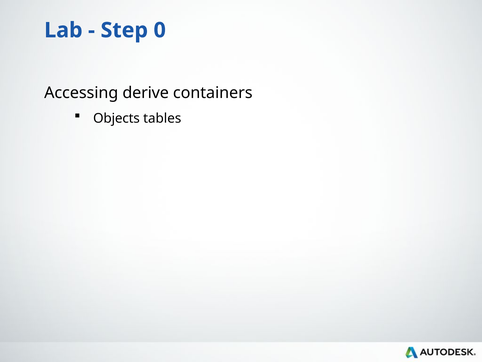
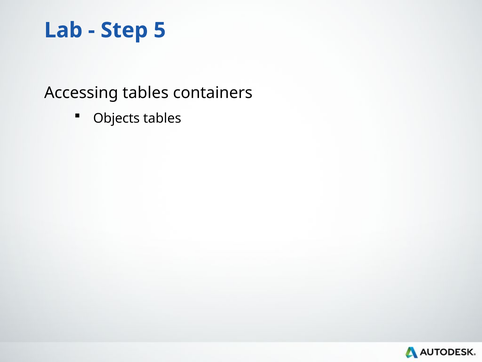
0: 0 -> 5 (160, 30)
Accessing derive: derive -> tables (146, 93)
